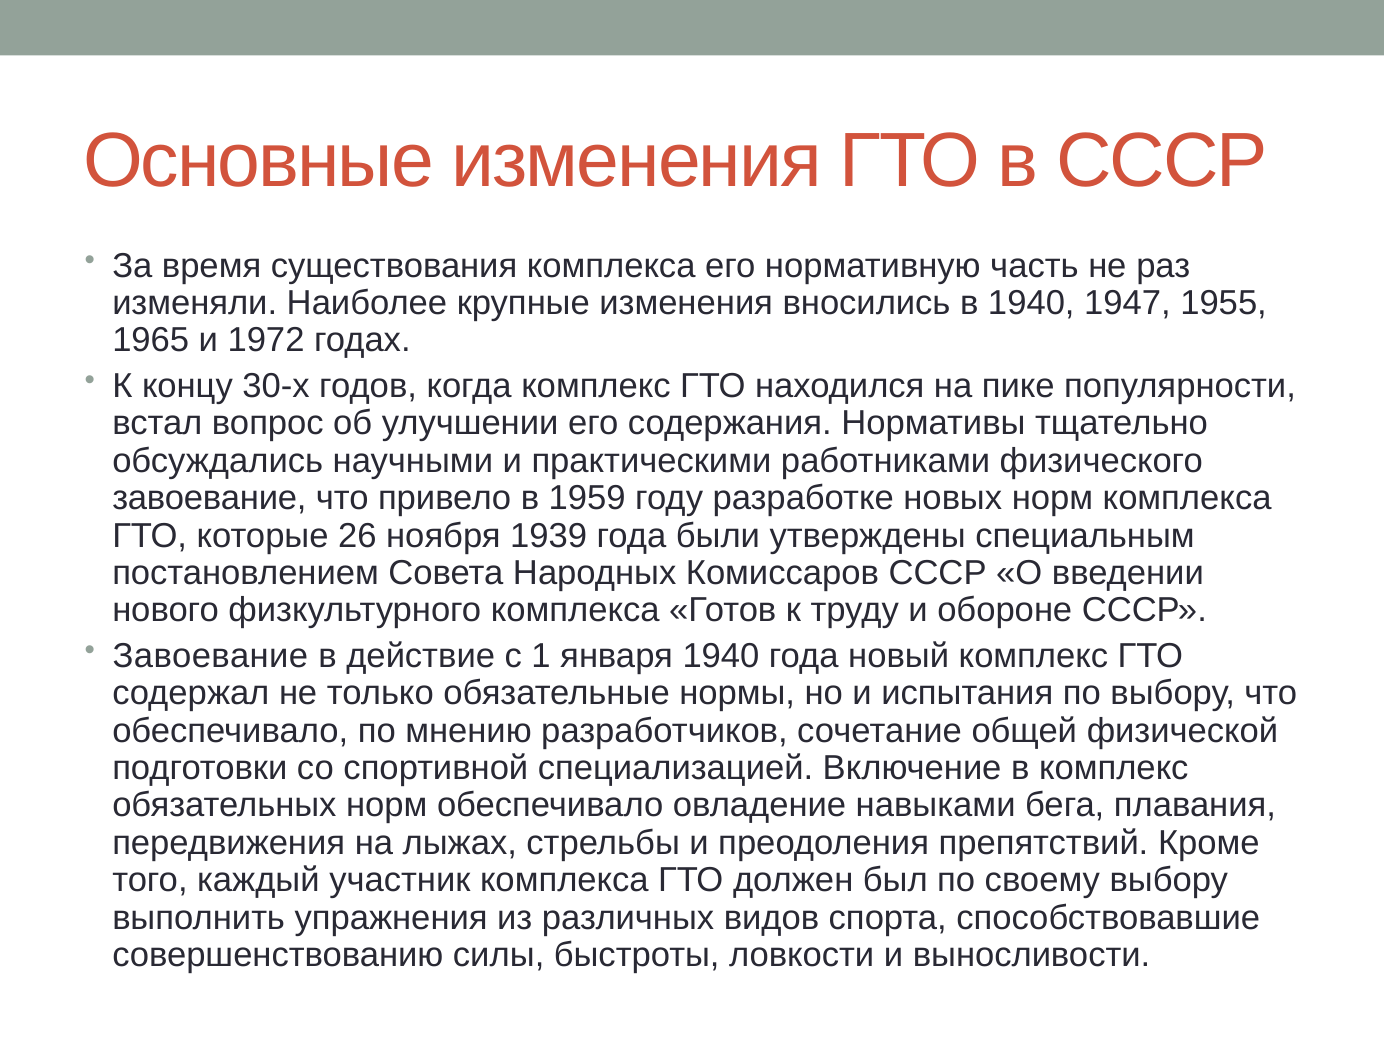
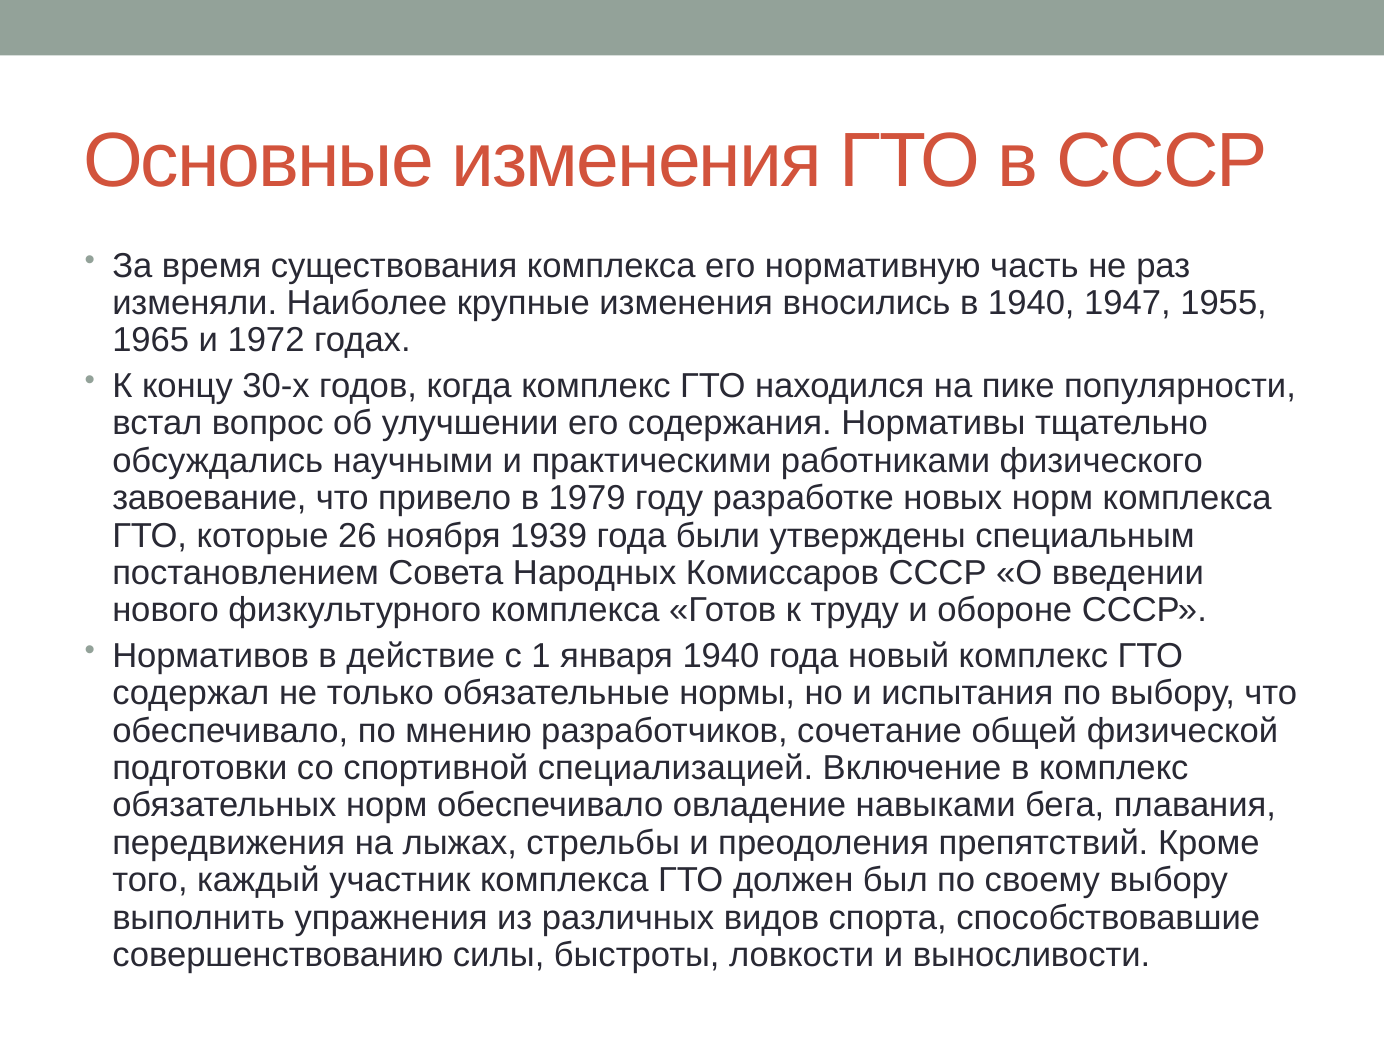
1959: 1959 -> 1979 (587, 498)
Завоевание: Завоевание -> Нормативов (211, 656)
